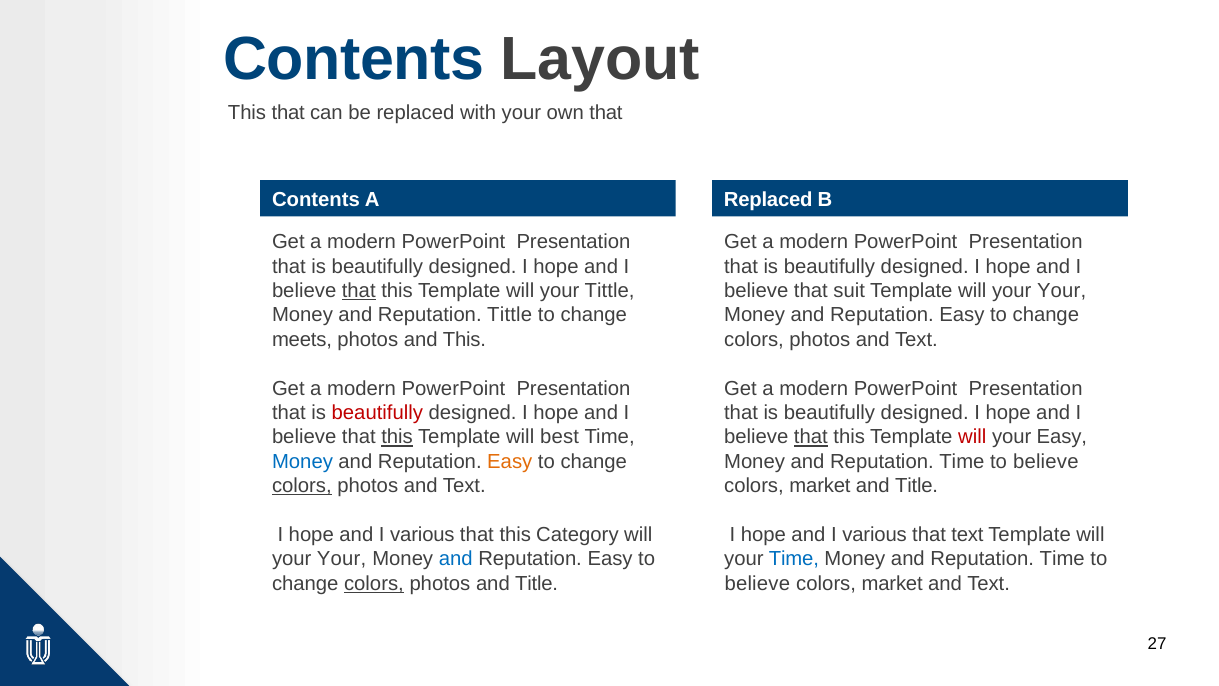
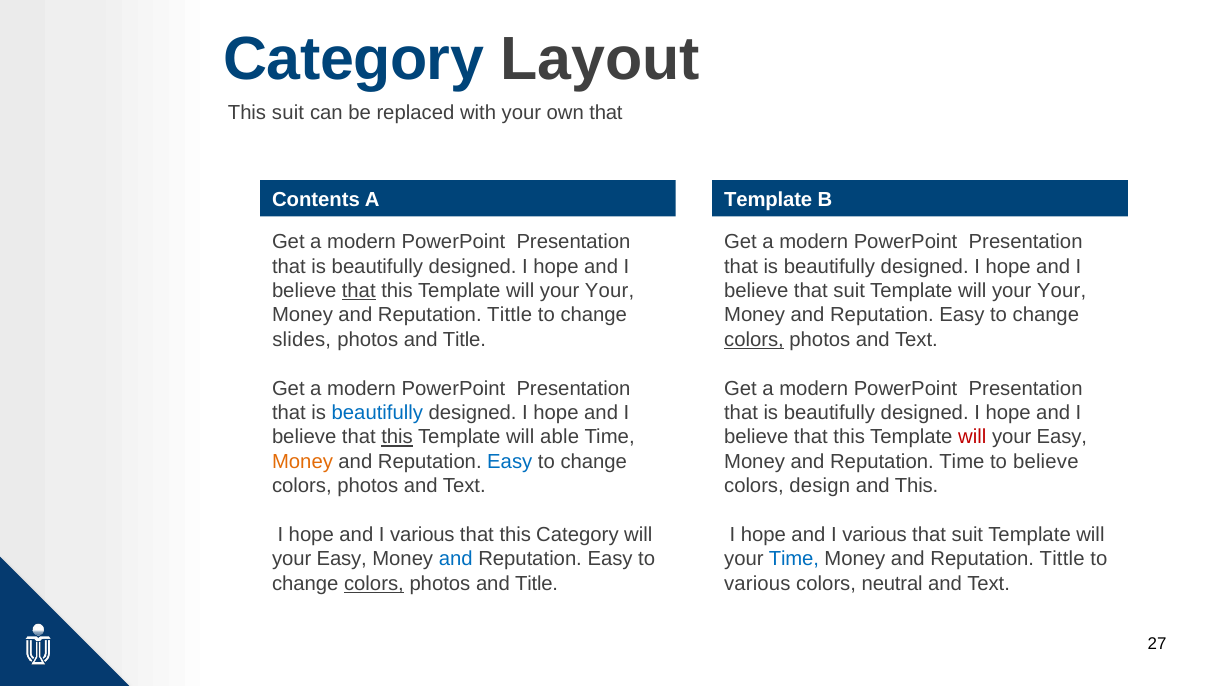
Contents: Contents -> Category (354, 59)
This that: that -> suit (288, 113)
Replaced: Replaced -> Template (768, 200)
Tittle: Tittle -> Your (610, 291)
meets: meets -> slides (302, 339)
This: This -> Title (464, 339)
colors underline: none -> present (754, 339)
beautifully colour: red -> blue (377, 413)
best: best -> able (560, 437)
that underline: present -> none (811, 437)
Money colour: blue -> orange (302, 461)
Easy colour: orange -> blue (510, 461)
colors underline: present -> none (302, 486)
market: market -> design (820, 486)
Title: Title -> This (917, 486)
text: text -> suit (967, 535)
Your: Your -> Easy (342, 559)
Time: Time -> Tittle (1062, 559)
believe: believe -> various (757, 583)
market: market -> neutral (892, 583)
